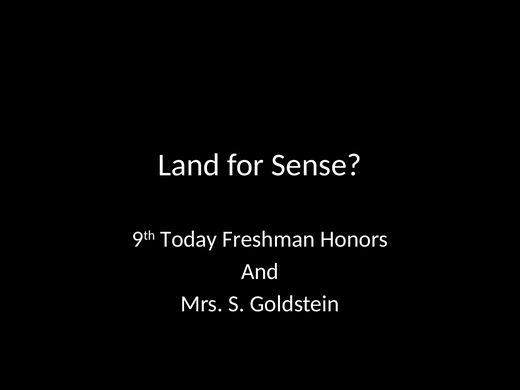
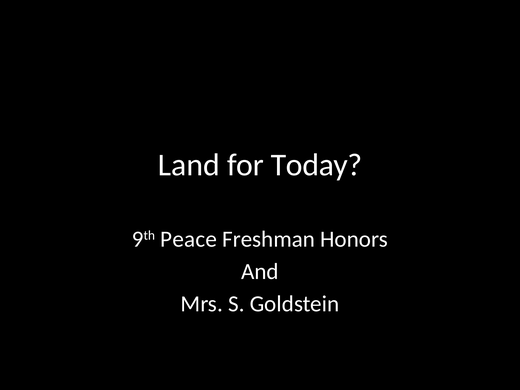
Sense: Sense -> Today (317, 165)
Today: Today -> Peace (189, 239)
